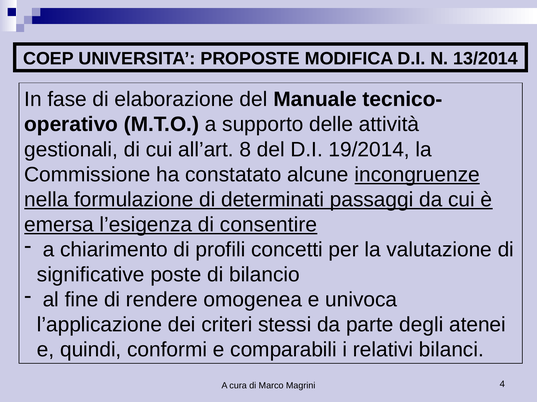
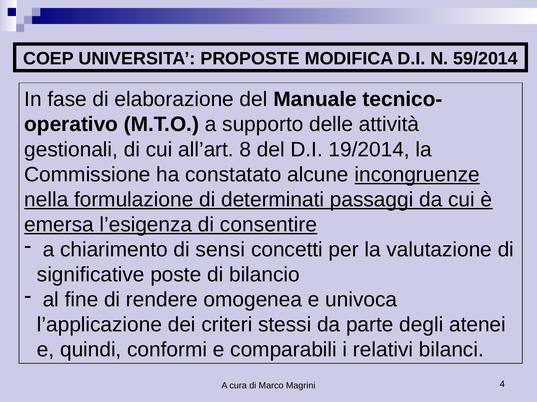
13/2014: 13/2014 -> 59/2014 (486, 59)
profili: profili -> sensi (220, 250)
